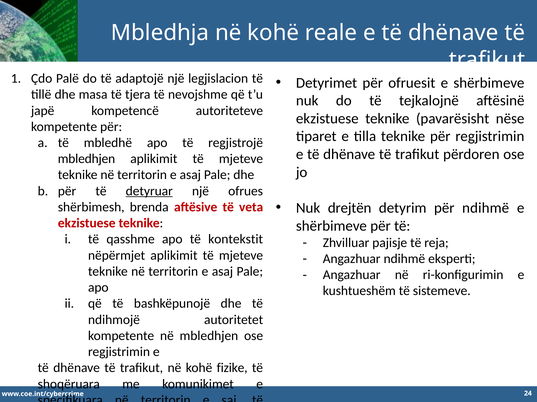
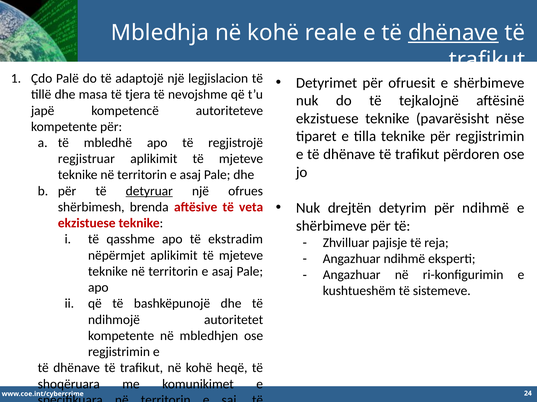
dhënave underline: none -> present (453, 33)
mbledhjen: mbledhjen -> regjistruar (86, 159)
kontekstit: kontekstit -> ekstradim (236, 240)
fizike: fizike -> heqë (232, 369)
